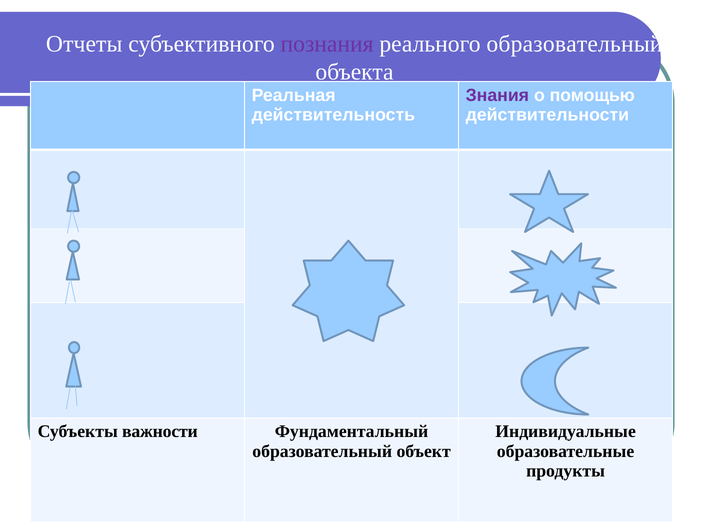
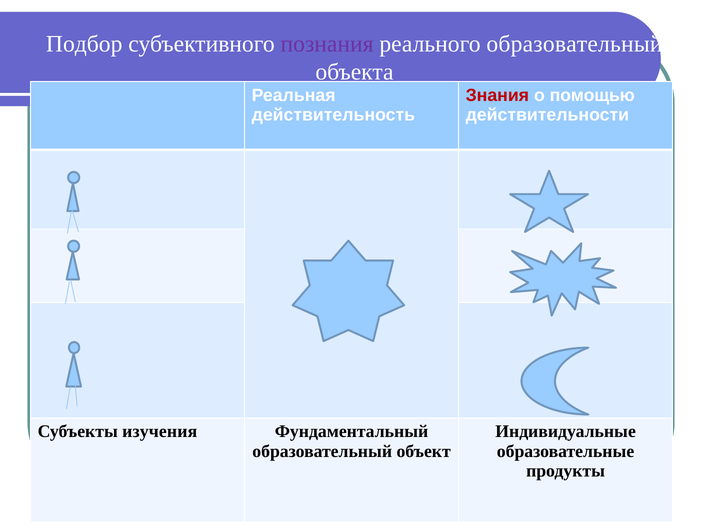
Отчеты: Отчеты -> Подбор (84, 44)
Знания colour: purple -> red (497, 95)
важности: важности -> изучения (160, 432)
